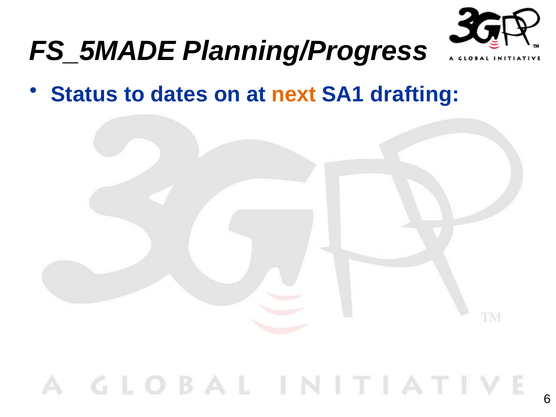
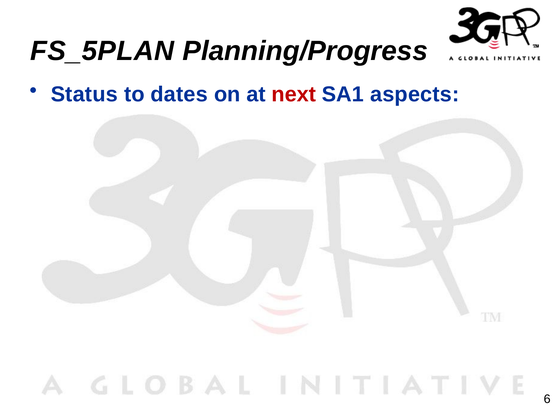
FS_5MADE: FS_5MADE -> FS_5PLAN (102, 51)
next colour: orange -> red (294, 94)
drafting: drafting -> aspects (415, 94)
